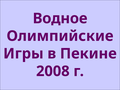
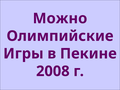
Водное: Водное -> Можно (60, 18)
